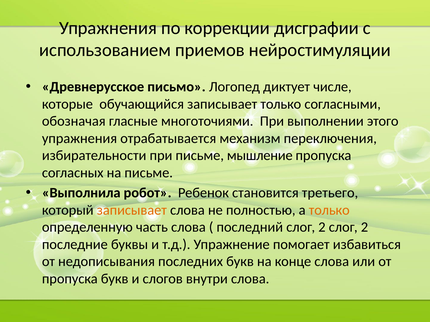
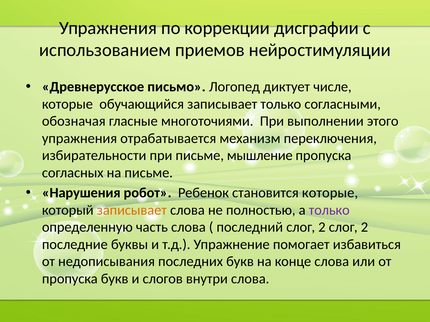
Выполнила: Выполнила -> Нарушения (81, 193)
становится третьего: третьего -> которые (330, 193)
только colour: orange -> purple (329, 210)
